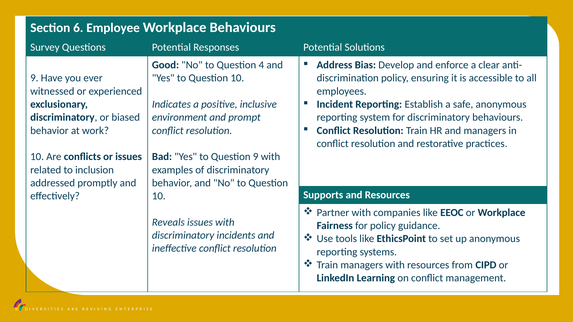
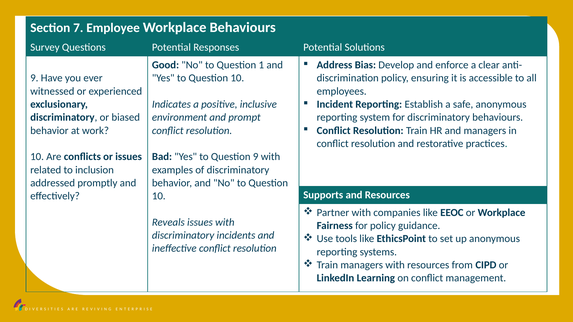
6: 6 -> 7 (78, 28)
4: 4 -> 1 (261, 65)
